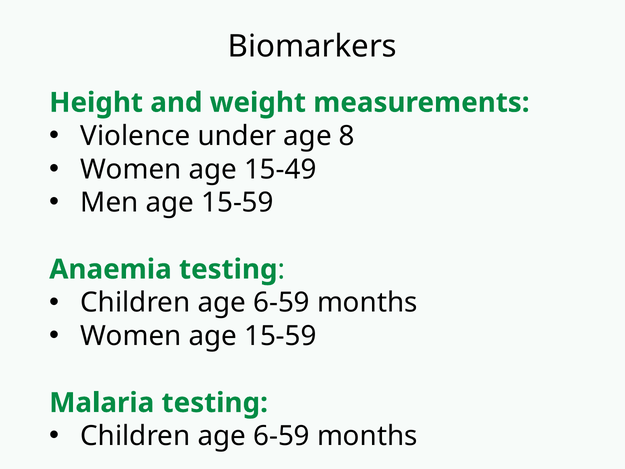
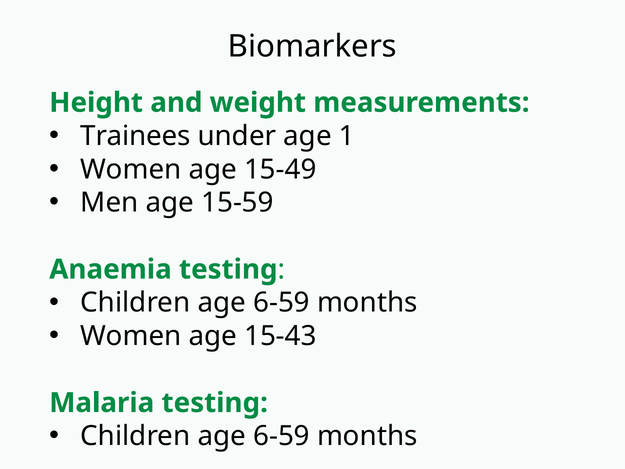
Violence: Violence -> Trainees (136, 136)
8: 8 -> 1 (347, 136)
Women age 15-59: 15-59 -> 15-43 (280, 336)
